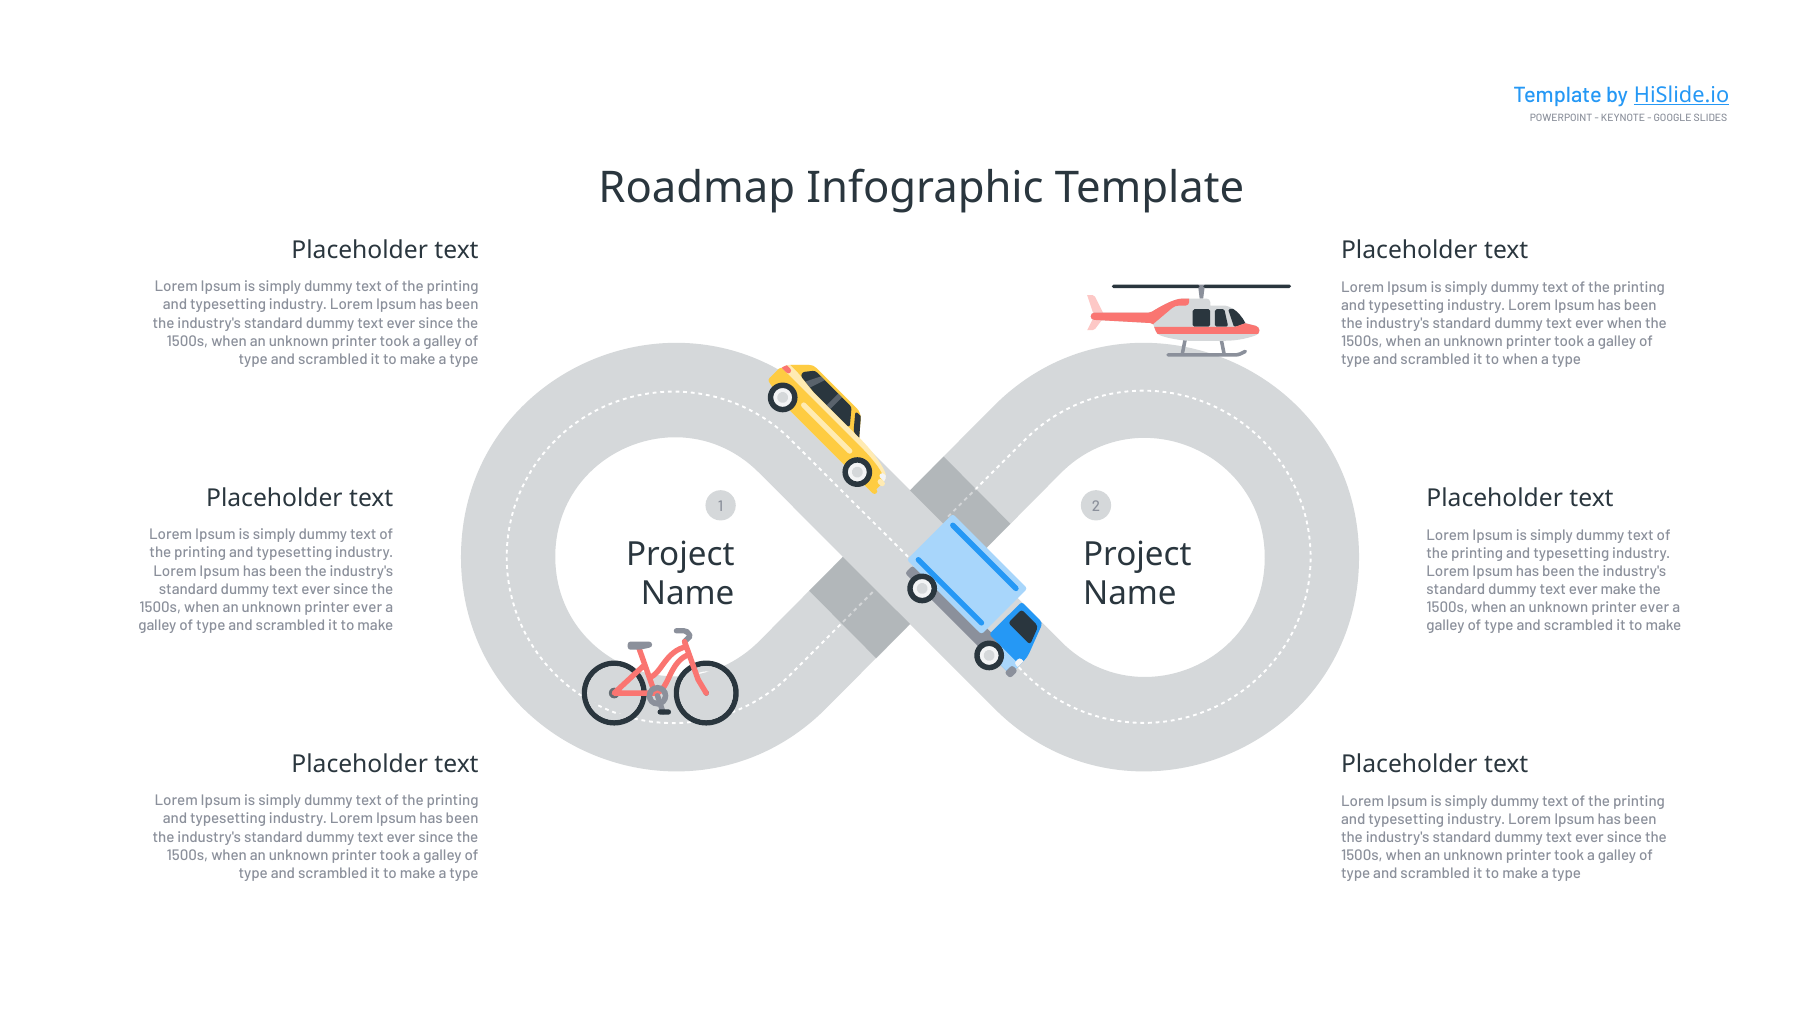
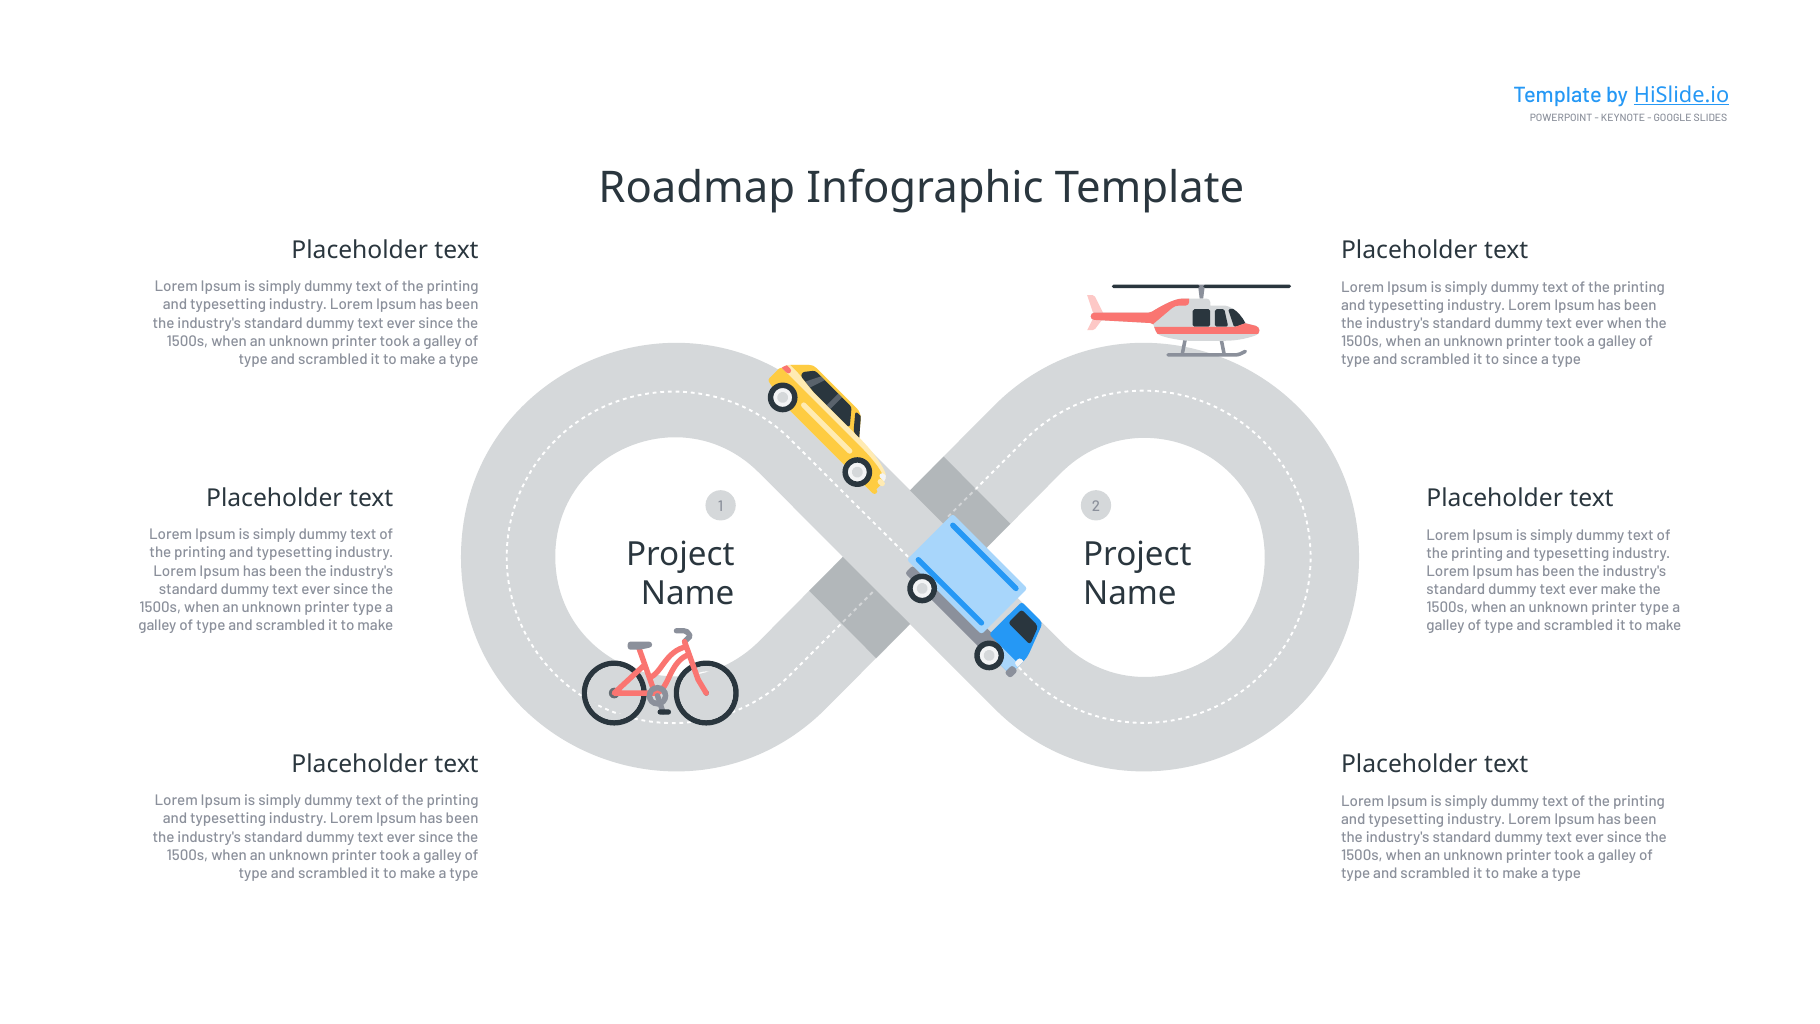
to when: when -> since (1520, 360)
ever: ever -> type (367, 607)
ever: ever -> type (1654, 608)
